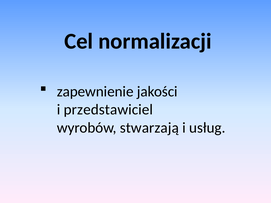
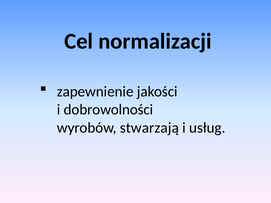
przedstawiciel: przedstawiciel -> dobrowolności (108, 110)
